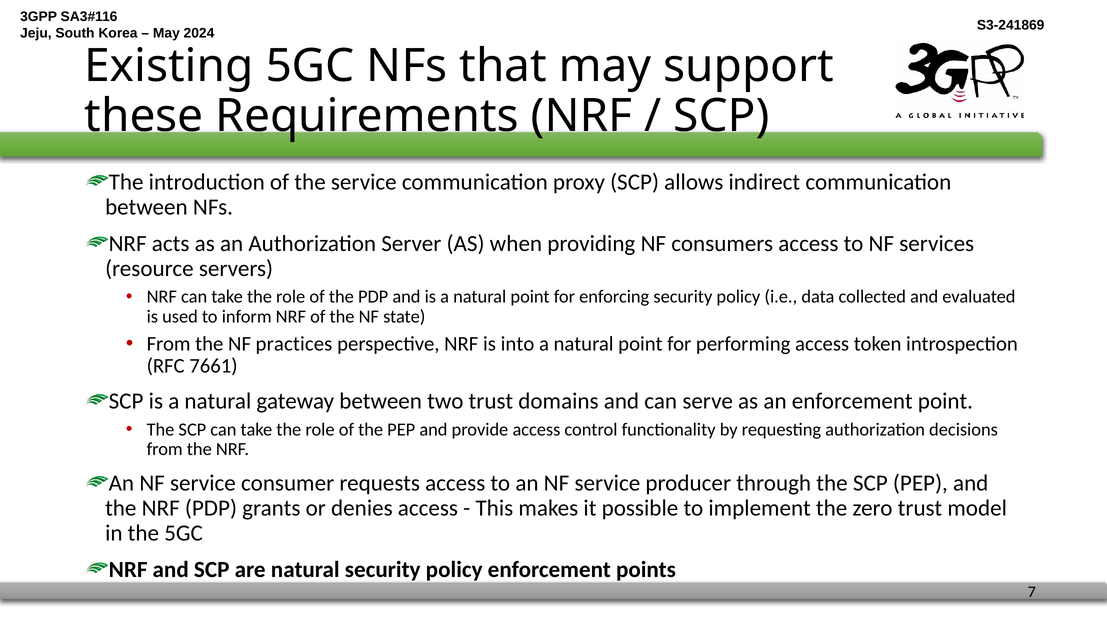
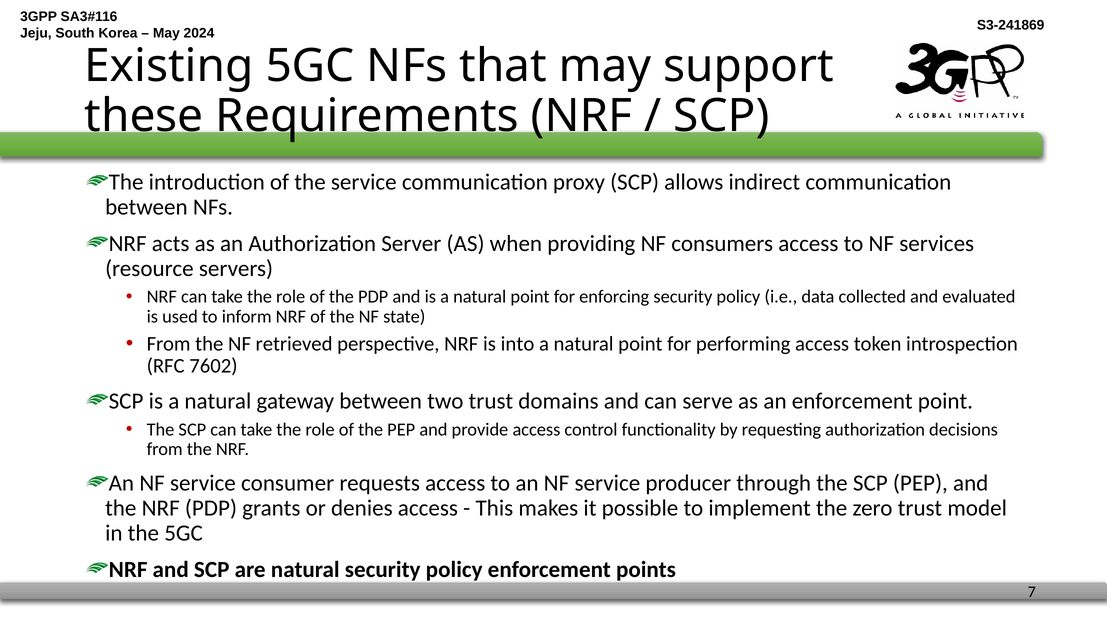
practices: practices -> retrieved (294, 343)
7661: 7661 -> 7602 (213, 366)
